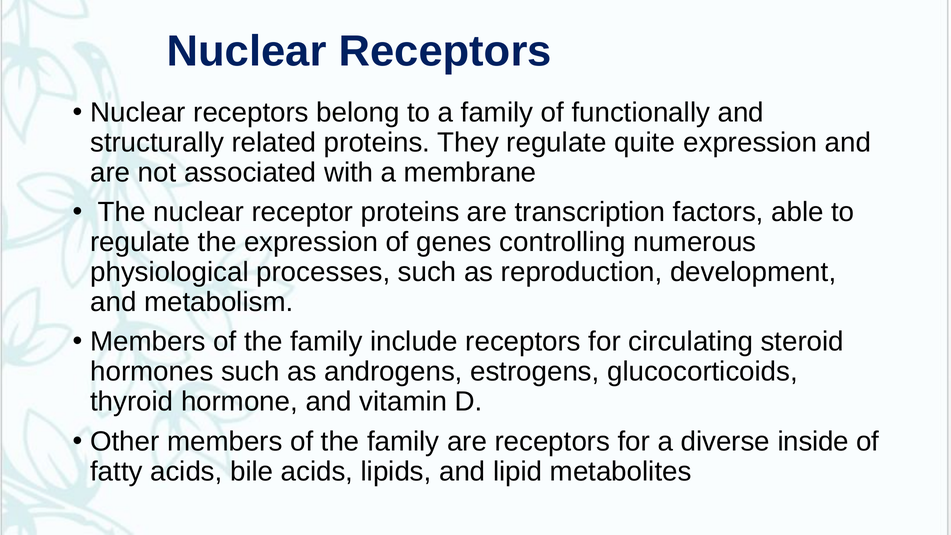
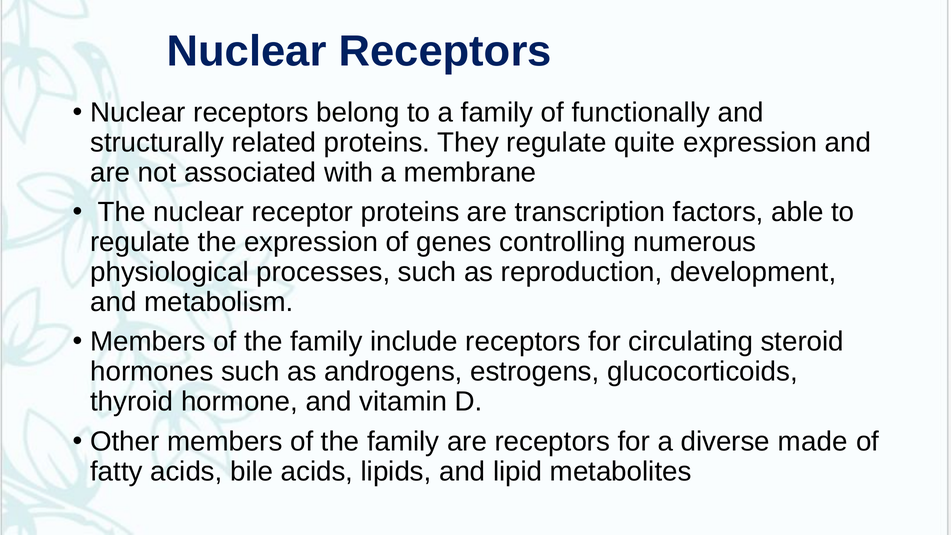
inside: inside -> made (813, 441)
